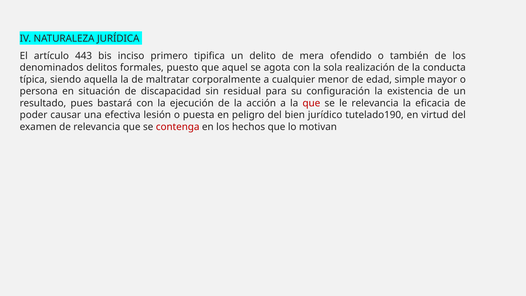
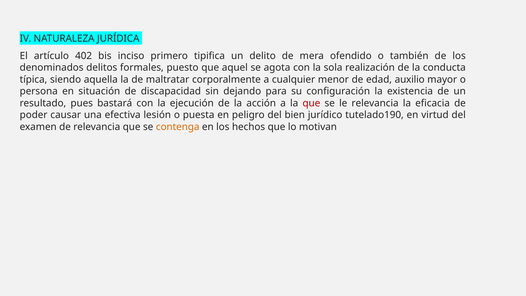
443: 443 -> 402 (84, 56)
simple: simple -> auxilio (410, 80)
residual: residual -> dejando (242, 91)
contenga colour: red -> orange (178, 127)
